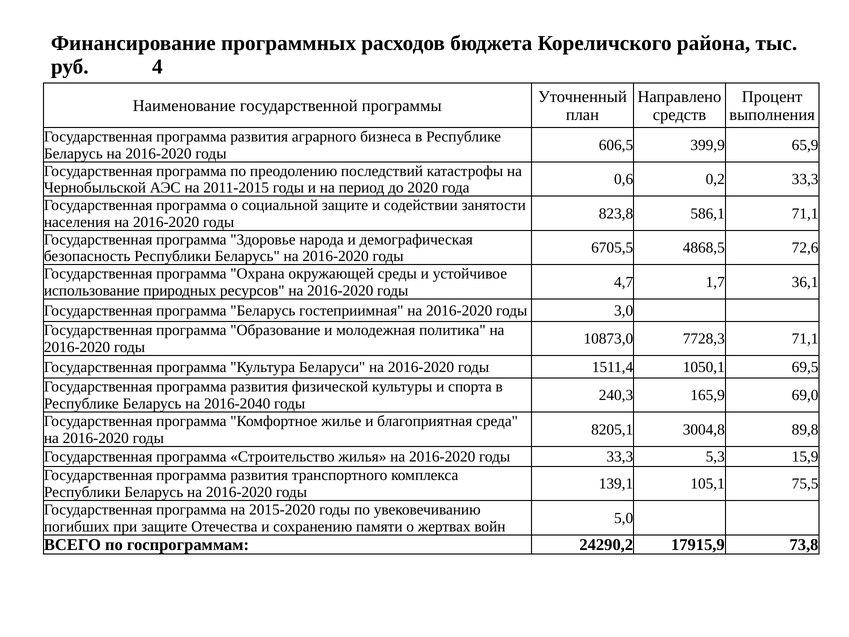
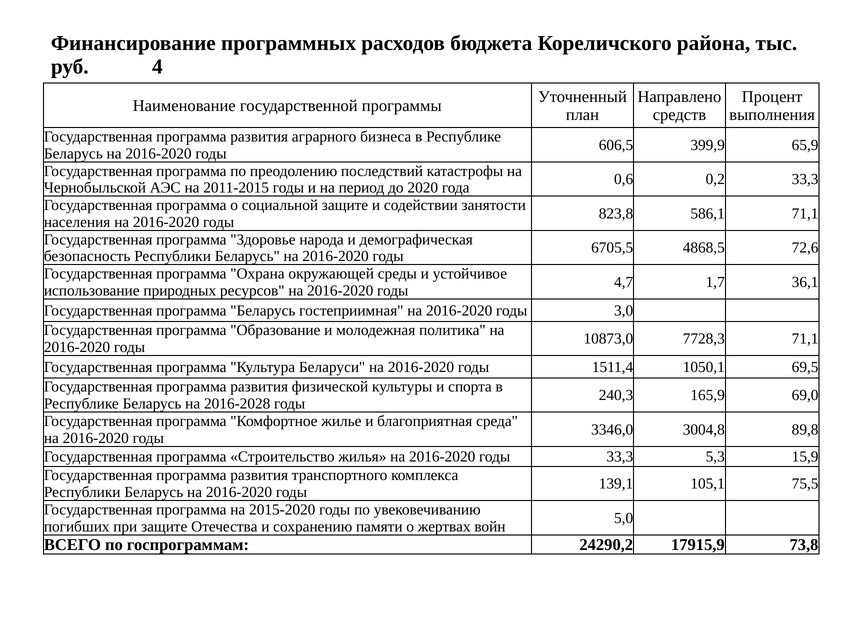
2016-2040: 2016-2040 -> 2016-2028 (237, 404)
8205,1: 8205,1 -> 3346,0 (612, 429)
